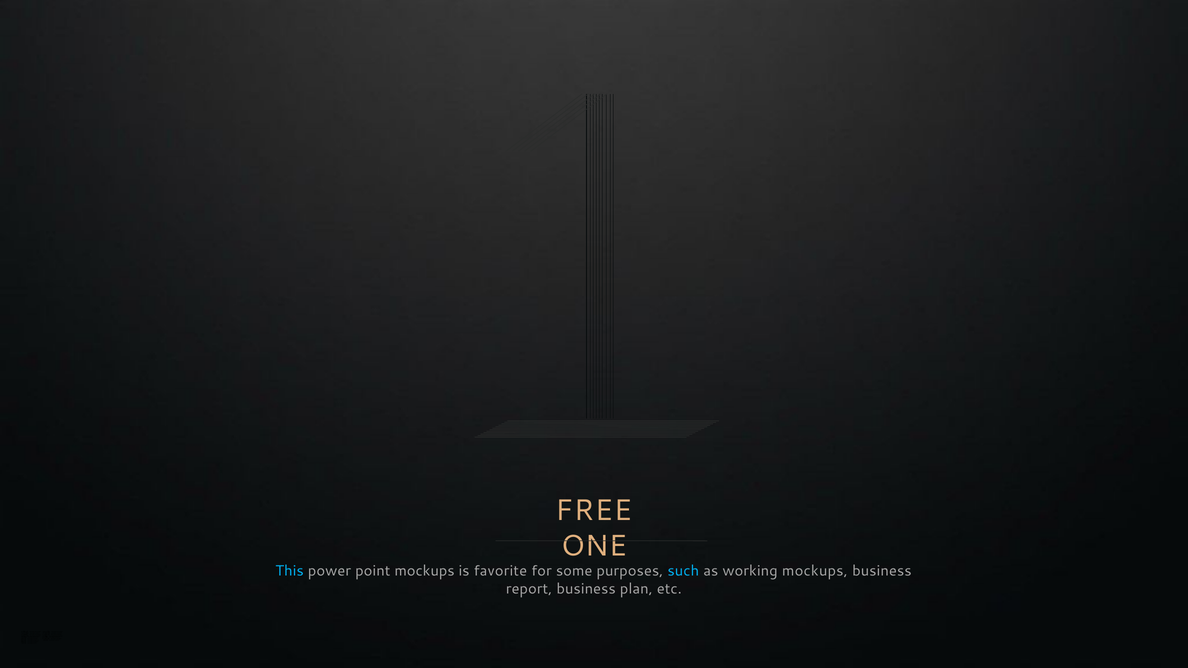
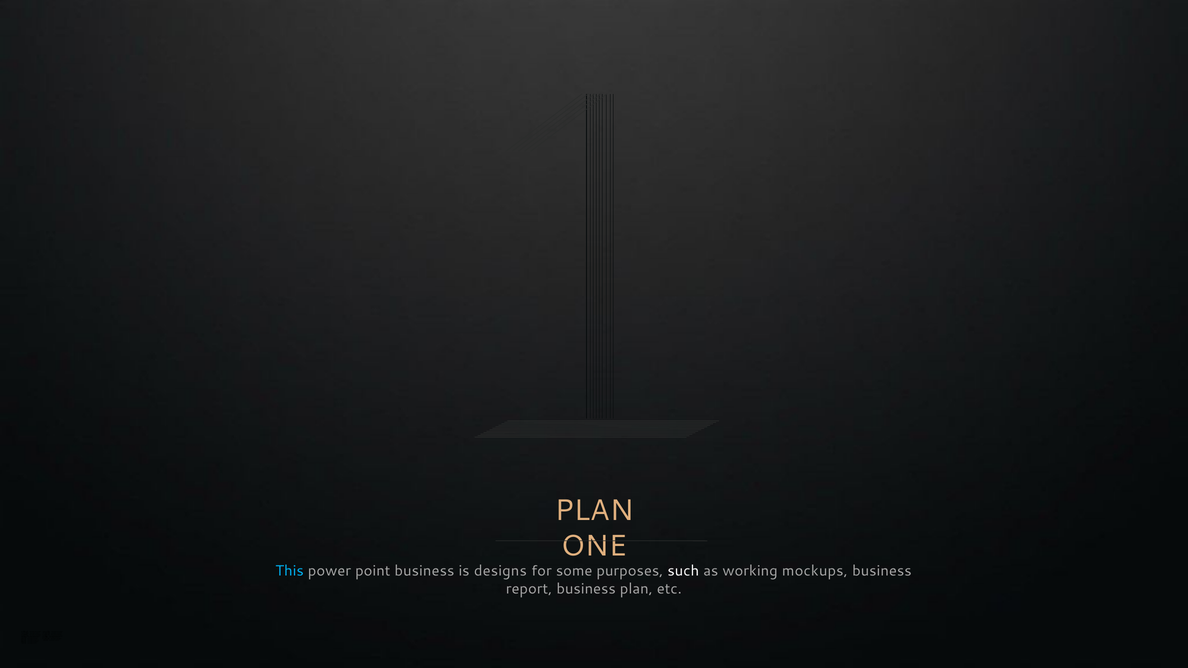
FREE: FREE -> PLAN (594, 511)
point mockups: mockups -> business (424, 571)
favorite: favorite -> designs (500, 571)
such colour: light blue -> white (683, 571)
